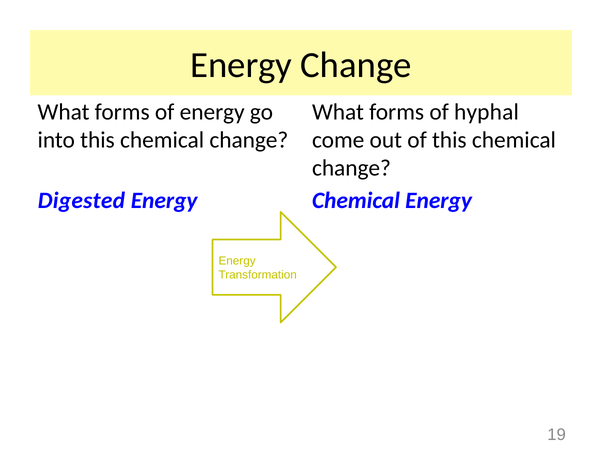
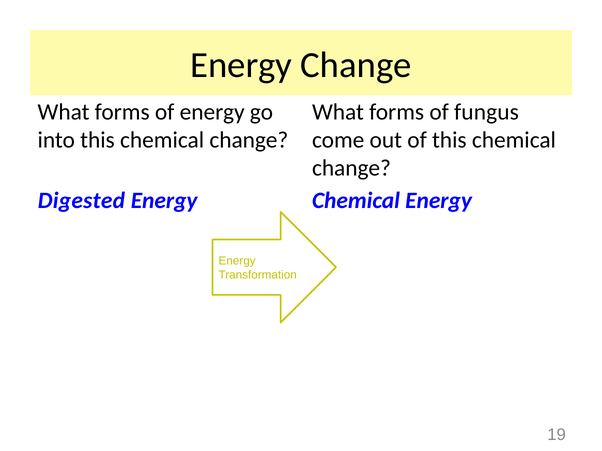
hyphal: hyphal -> fungus (486, 112)
